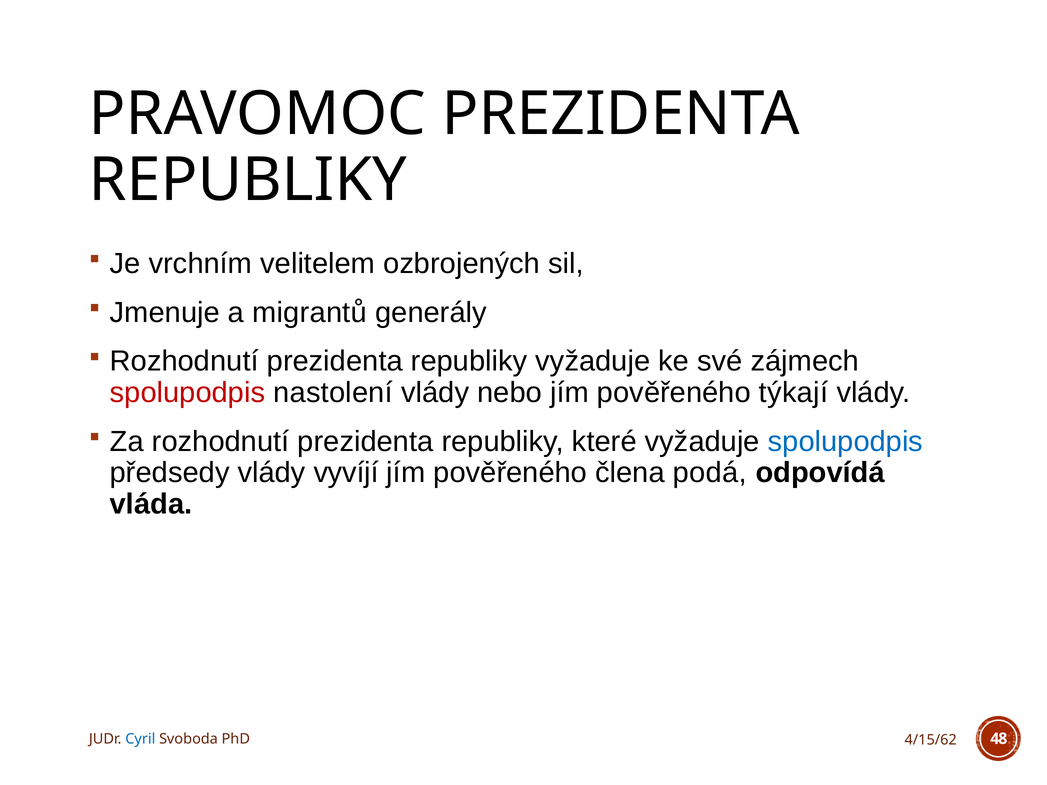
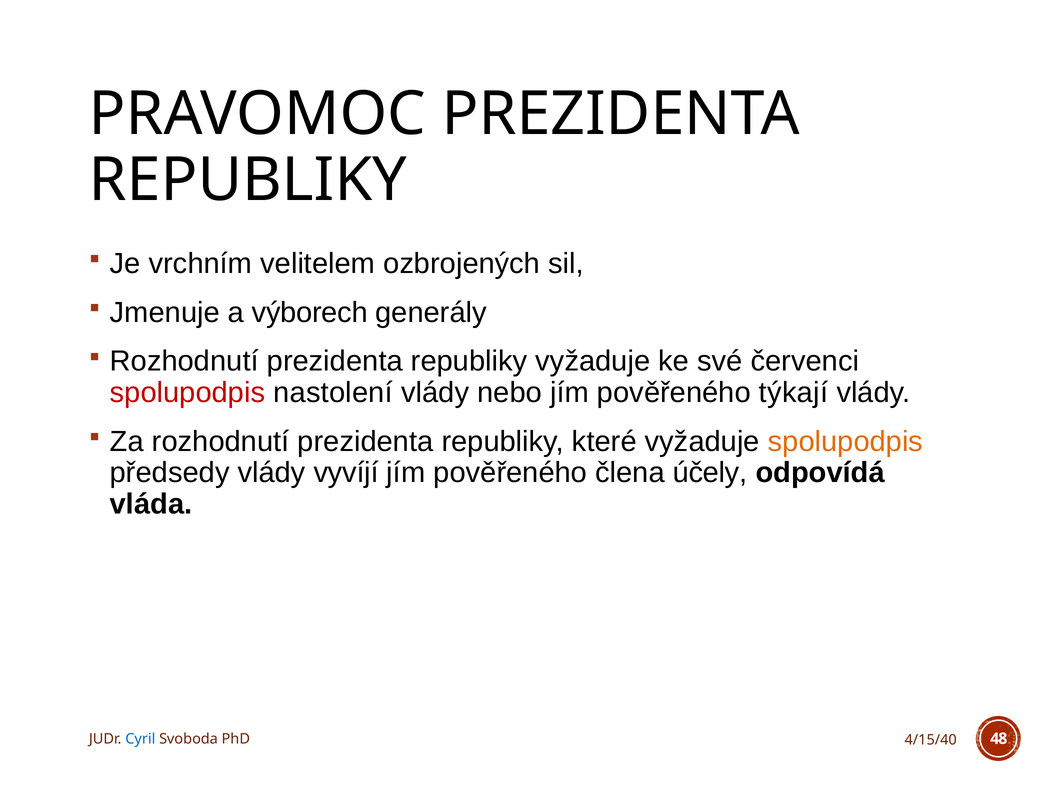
migrantů: migrantů -> výborech (310, 313)
zájmech: zájmech -> červenci (805, 361)
spolupodpis colour: blue -> orange (845, 442)
podá: podá -> účely (710, 473)
4/15/62: 4/15/62 -> 4/15/40 (931, 740)
